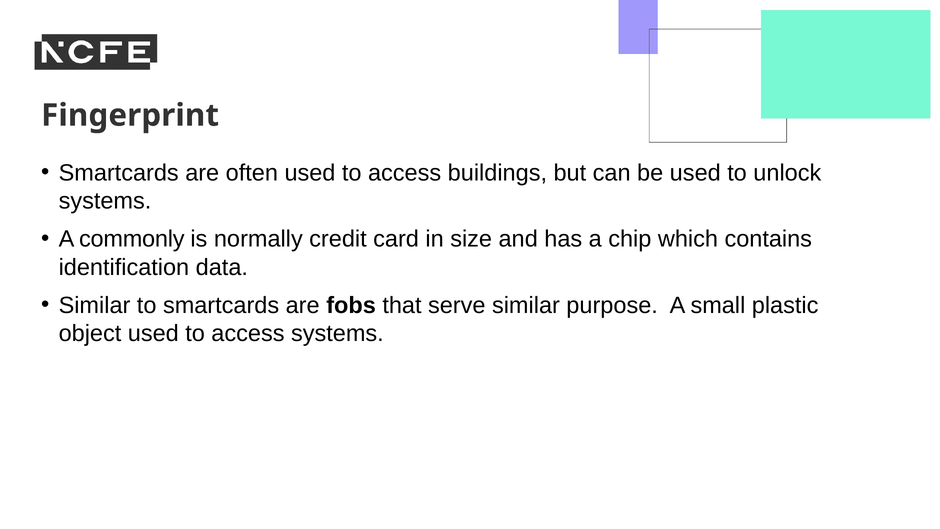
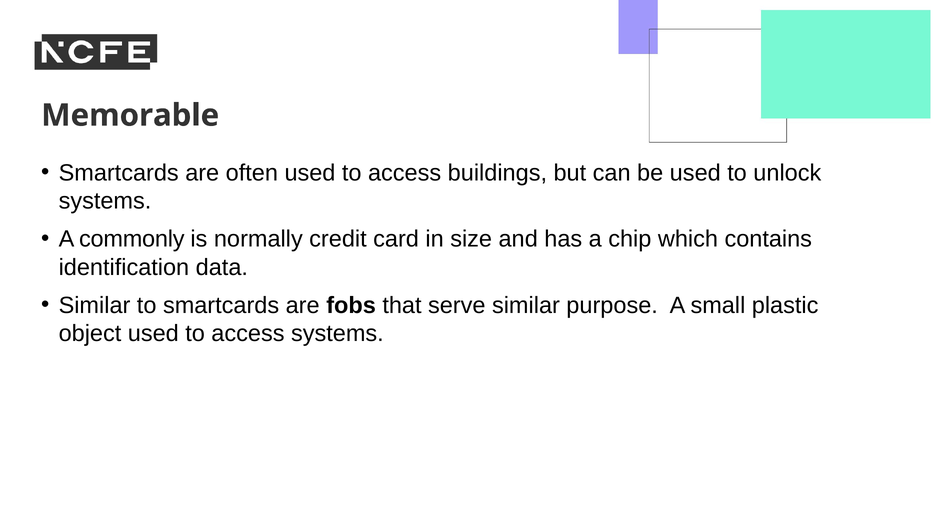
Fingerprint: Fingerprint -> Memorable (130, 115)
